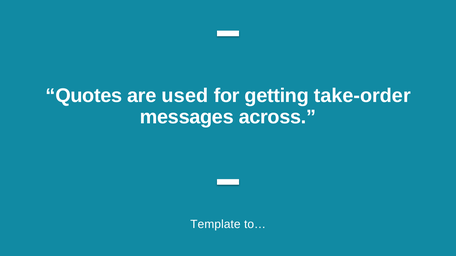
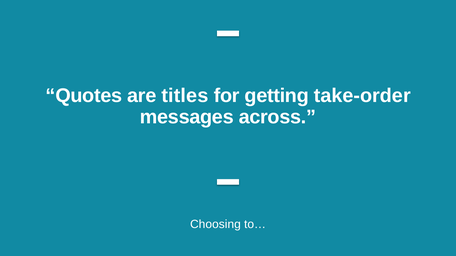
used: used -> titles (185, 96)
Template: Template -> Choosing (215, 225)
